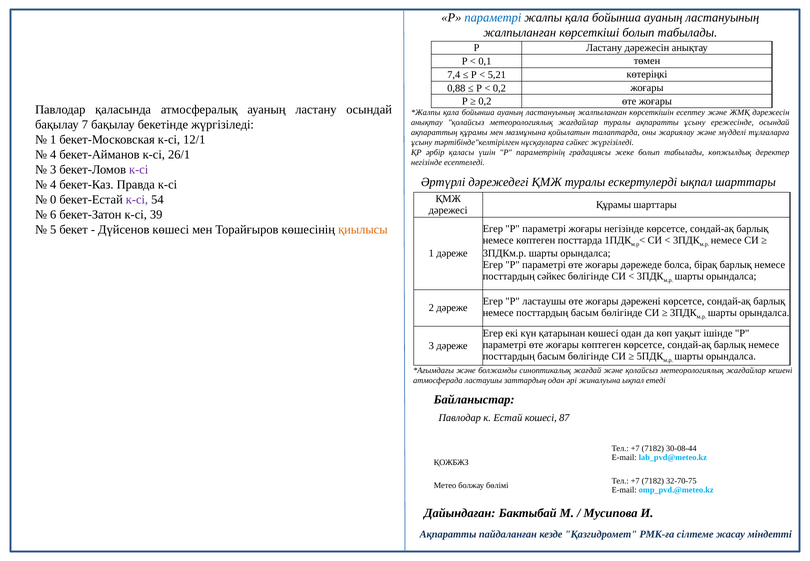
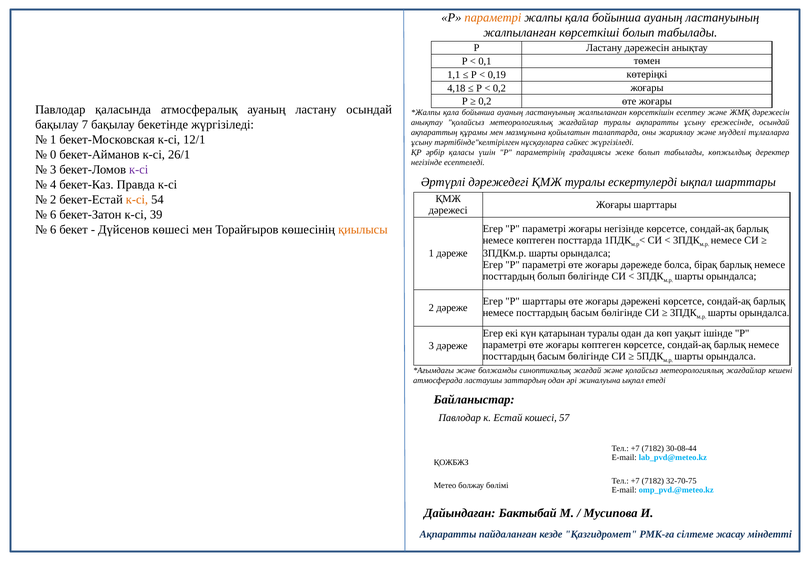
параметрі colour: blue -> orange (493, 18)
7,4: 7,4 -> 1,1 (454, 75)
5,21: 5,21 -> 0,19 (497, 75)
0,88: 0,88 -> 4,18 (456, 88)
4: 4 -> 0 (53, 155)
0: 0 -> 2 (53, 200)
к-сі colour: purple -> orange (137, 200)
Құрамы: Құрамы -> Жоғары (614, 205)
5: 5 -> 6 (53, 229)
посттардың сәйкес: сәйкес -> болып (551, 276)
Р ластаушы: ластаушы -> шарттары (544, 301)
қатарынан көшесі: көшесі -> туралы (603, 333)
87: 87 -> 57 (564, 418)
